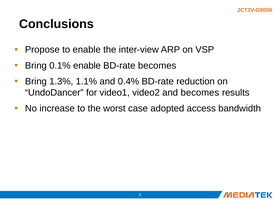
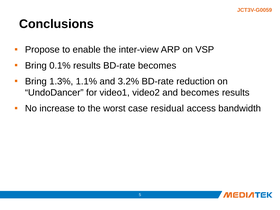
0.1% enable: enable -> results (87, 66)
0.4%: 0.4% -> 3.2% (128, 81)
adopted: adopted -> residual (167, 108)
